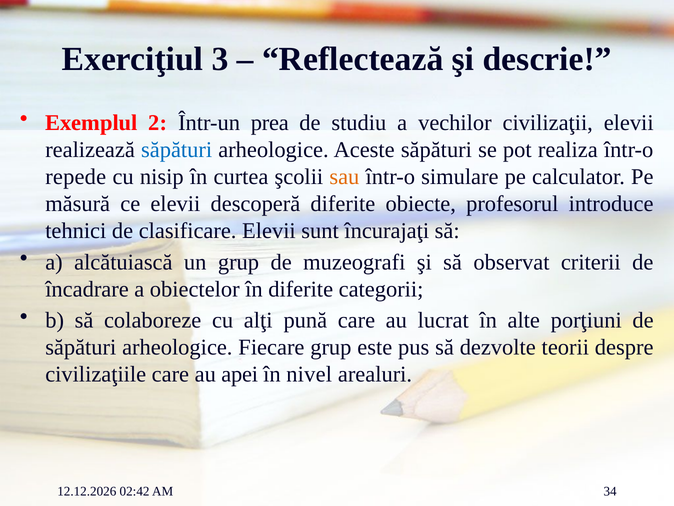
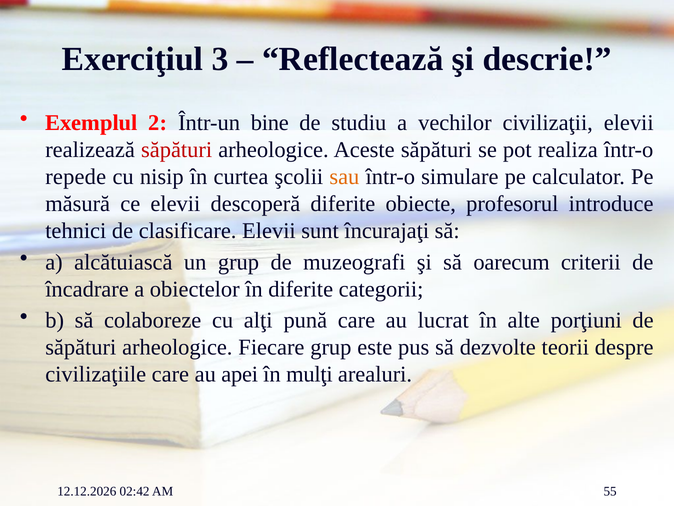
prea: prea -> bine (270, 123)
săpături colour: blue -> red (177, 150)
observat: observat -> oarecum (512, 262)
nivel: nivel -> mulţi (309, 374)
34: 34 -> 55 (610, 491)
